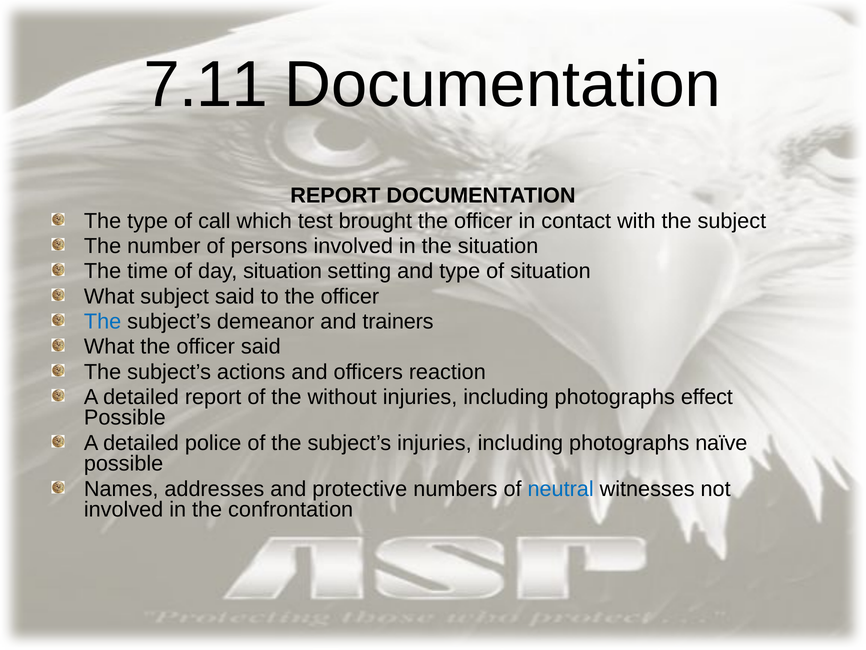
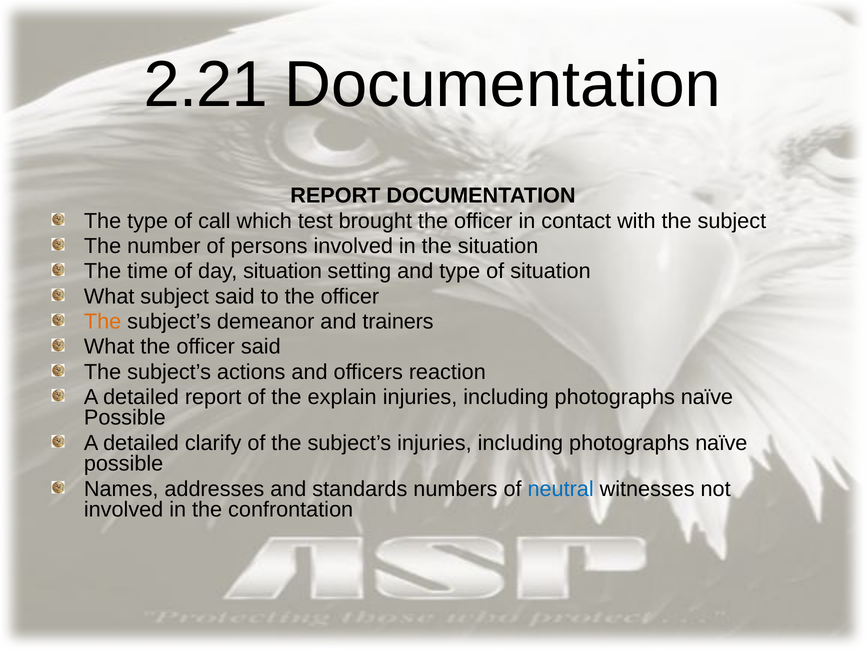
7.11: 7.11 -> 2.21 (206, 85)
The colour: blue -> orange (103, 321)
without: without -> explain (342, 397)
effect: effect -> naïve (707, 397)
police: police -> clarify (213, 443)
protective: protective -> standards (360, 489)
